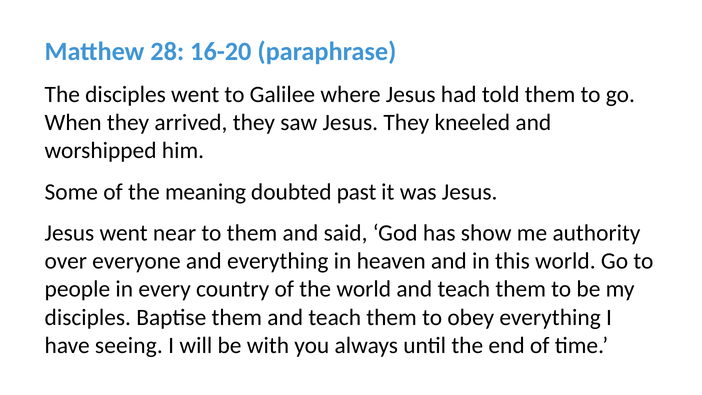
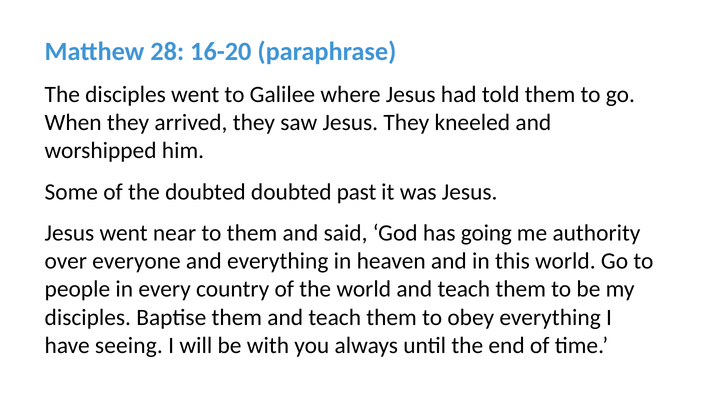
the meaning: meaning -> doubted (205, 192)
show: show -> going (486, 233)
